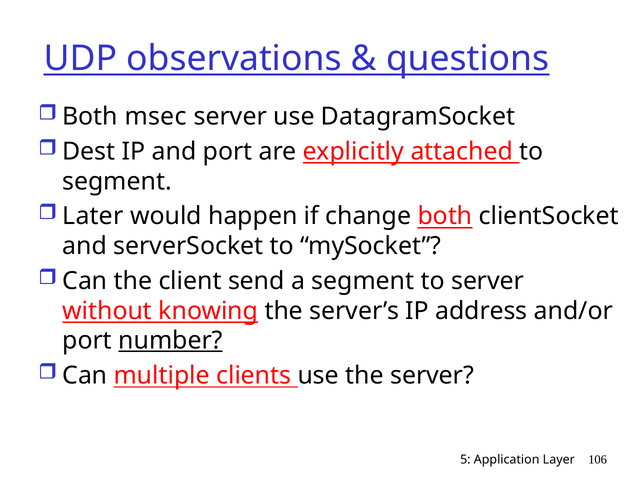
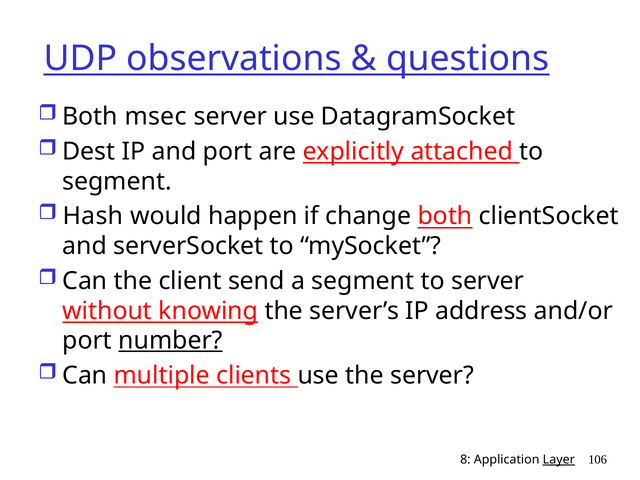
Later: Later -> Hash (93, 216)
5: 5 -> 8 (465, 460)
Layer underline: none -> present (559, 460)
